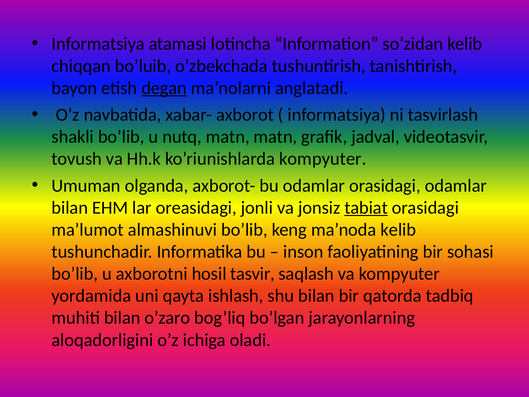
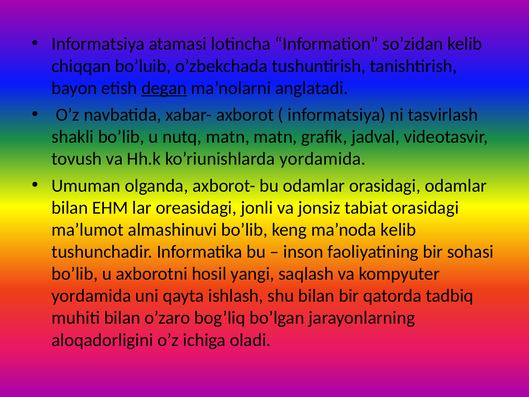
ko’riunishlarda kompyuter: kompyuter -> yordamida (323, 159)
tabiat underline: present -> none (366, 208)
tasvir: tasvir -> yangi (253, 274)
